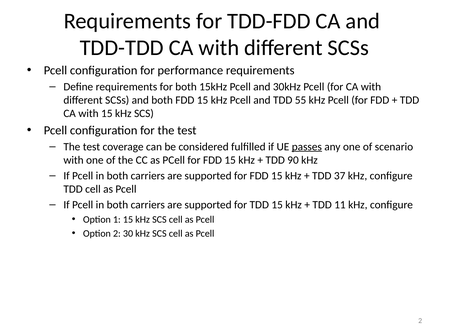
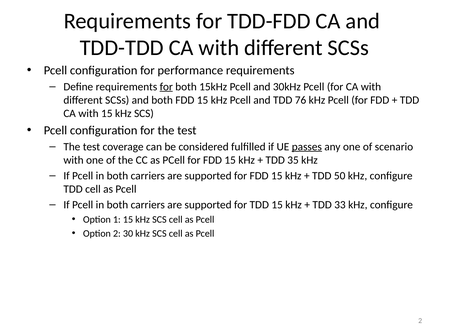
for underline: none -> present (166, 87)
55: 55 -> 76 (301, 100)
90: 90 -> 35 (293, 160)
37: 37 -> 50 (340, 176)
11: 11 -> 33 (340, 205)
